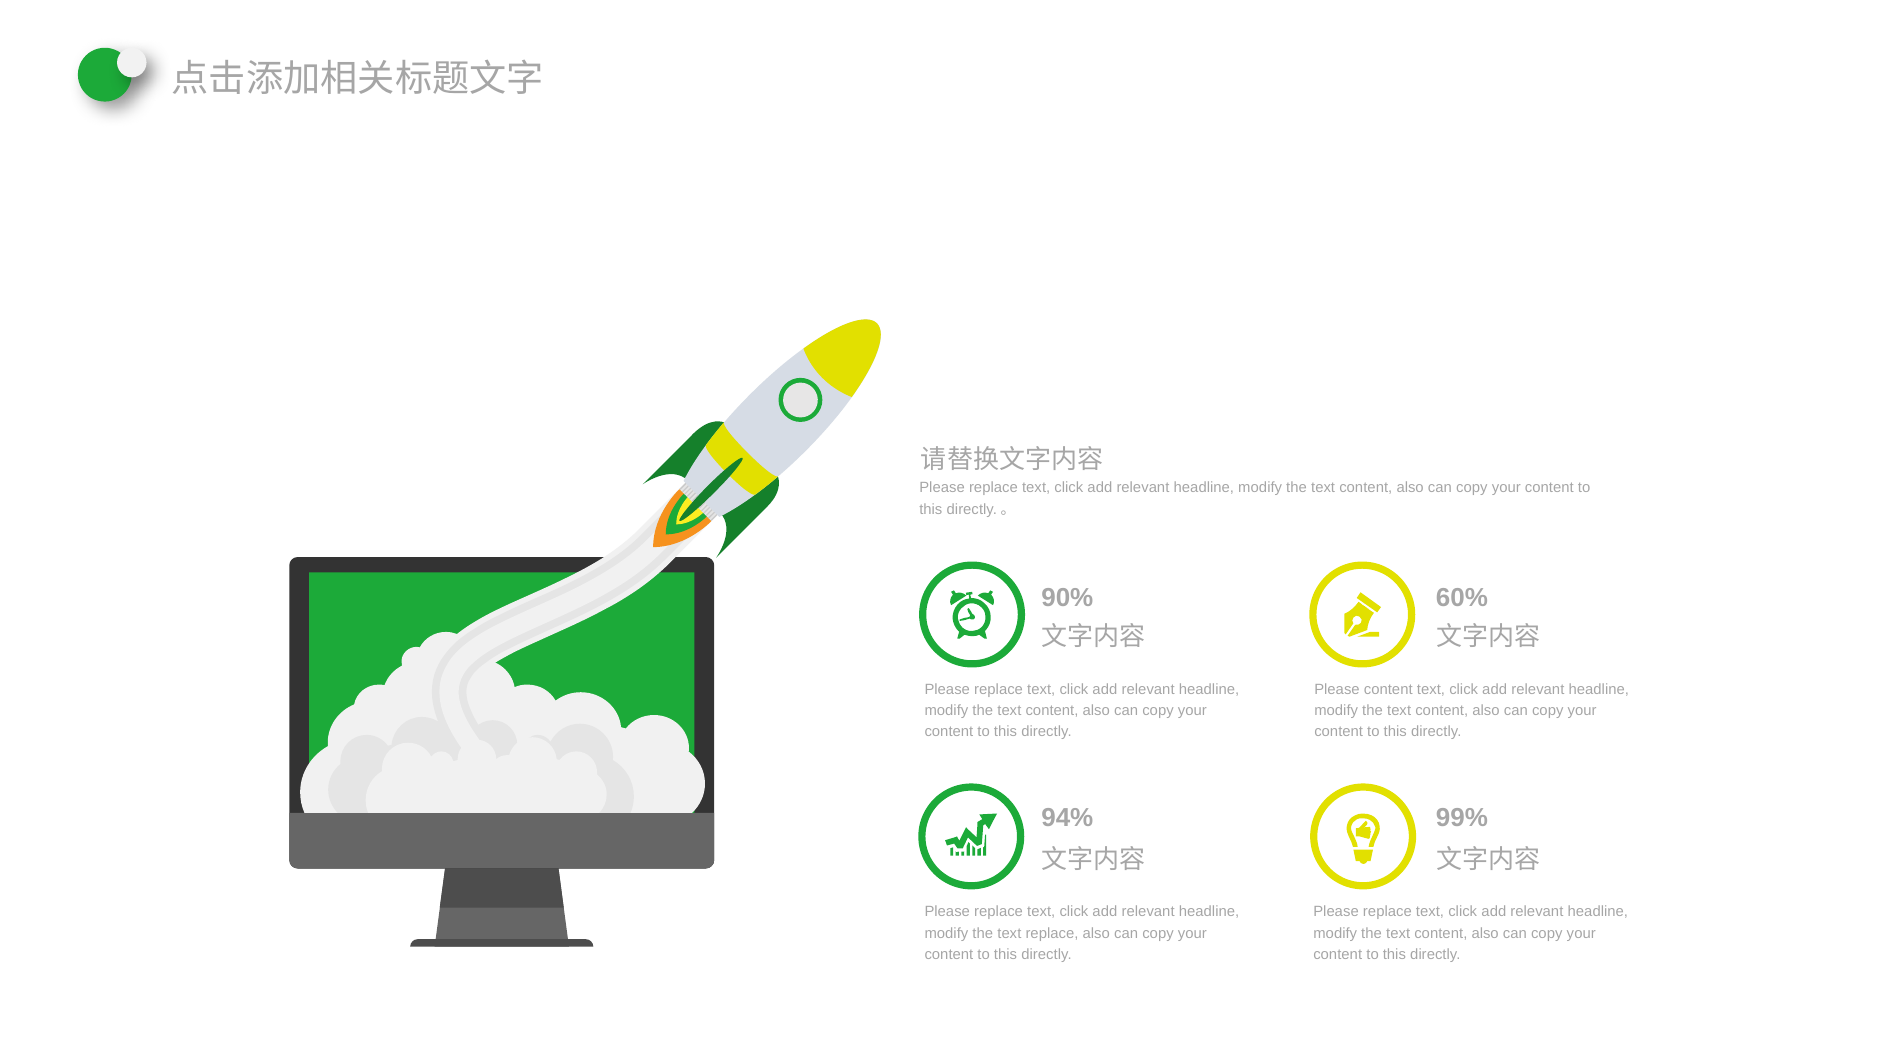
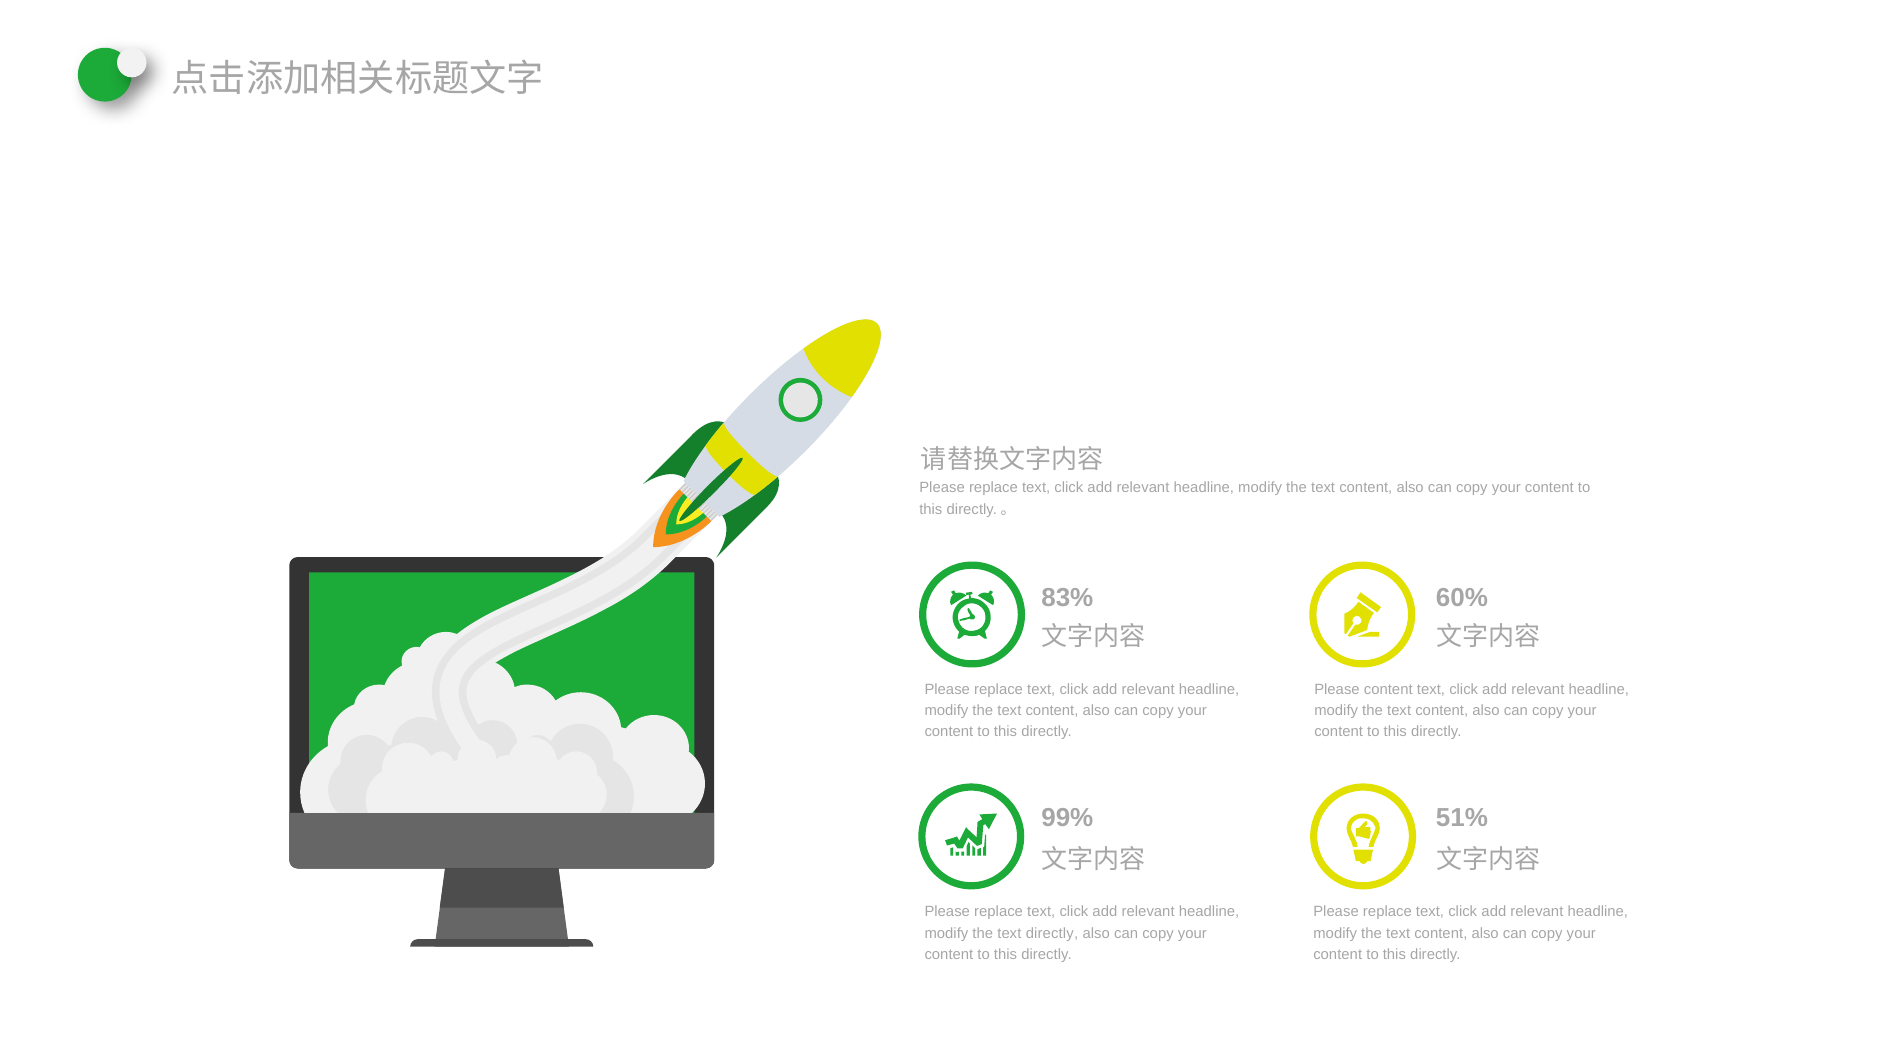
90%: 90% -> 83% (1067, 597)
94%: 94% -> 99% (1067, 818)
99%: 99% -> 51% (1462, 818)
text replace: replace -> directly (1052, 933)
